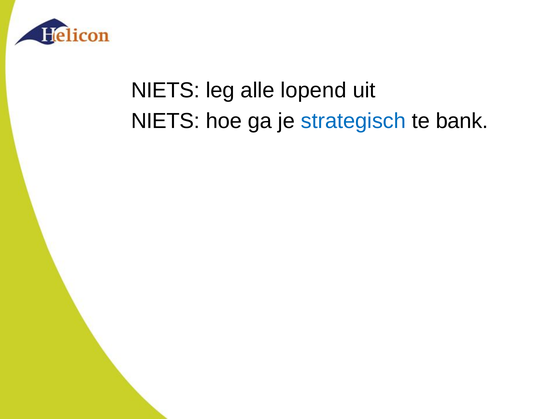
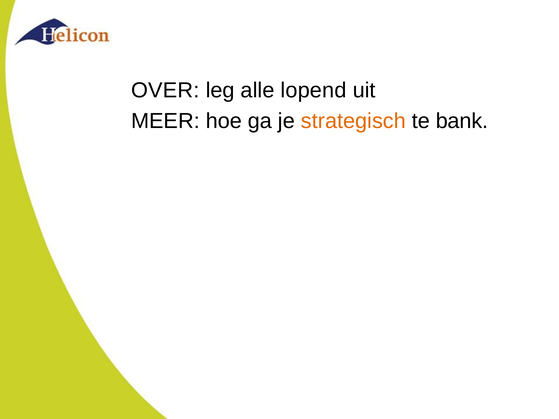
NIETS: NIETS -> OVER (165, 91)
NIETS: NIETS -> MEER (165, 121)
strategisch colour: blue -> orange (353, 121)
